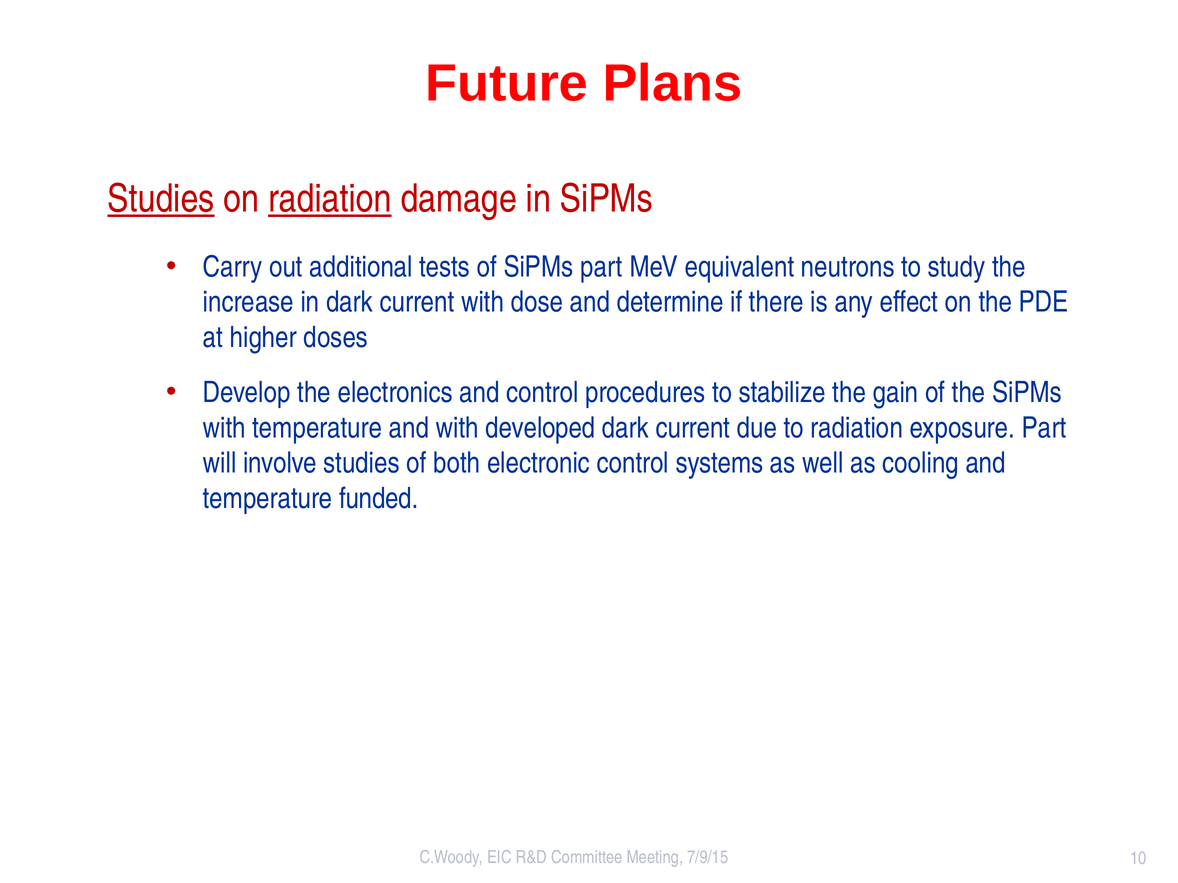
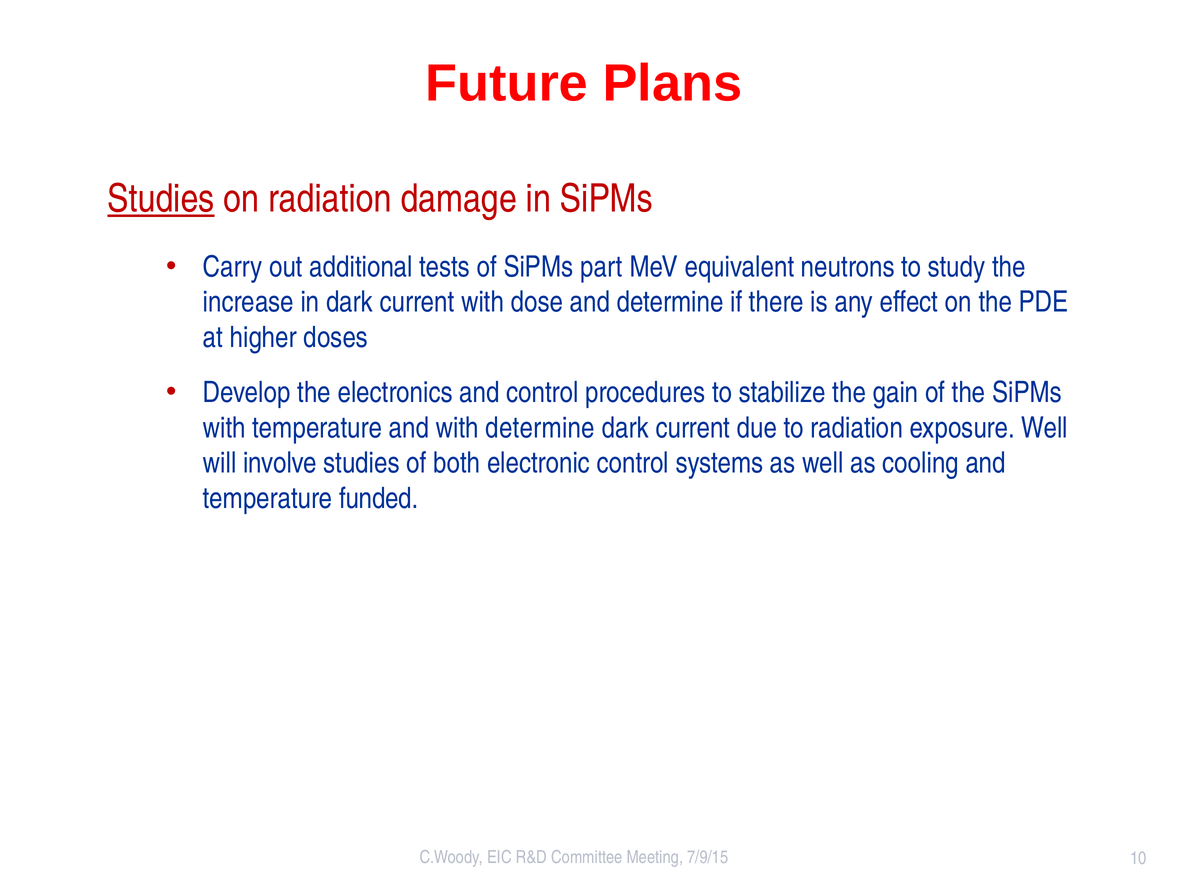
radiation underline: present -> none (330, 199)
with developed: developed -> determine (540, 428)
exposure Part: Part -> Well (1044, 428)
